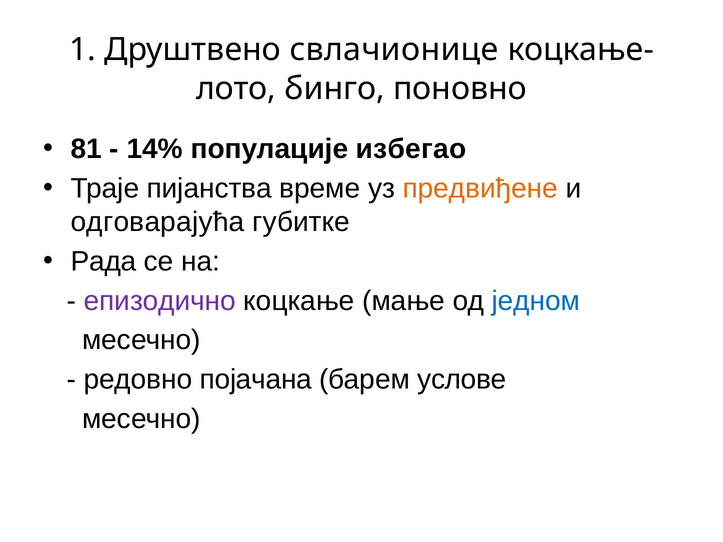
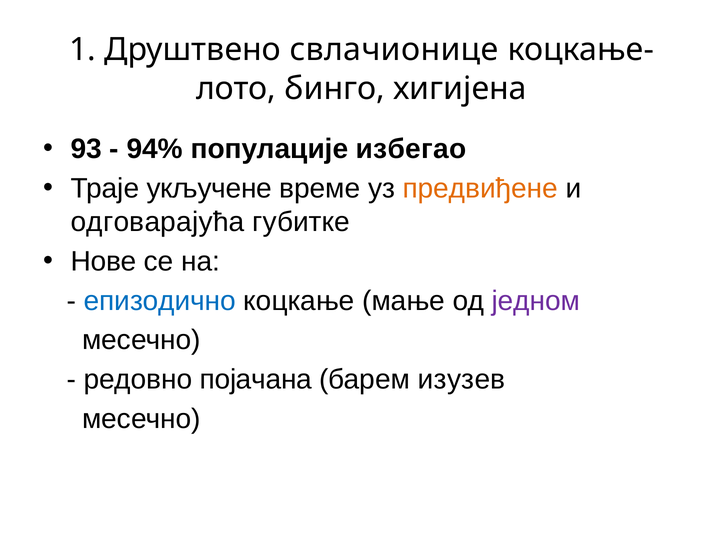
поновно: поновно -> хигијена (460, 88)
81: 81 -> 93 (86, 149)
14%: 14% -> 94% (155, 149)
пијанства: пијанства -> укључене (209, 188)
Рада: Рада -> Нове (103, 262)
епизодично colour: purple -> blue (160, 301)
једном colour: blue -> purple (536, 301)
услове: услове -> изузев (462, 380)
